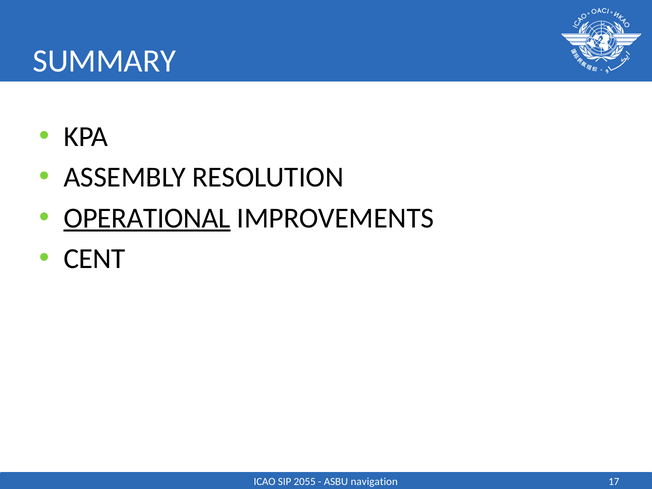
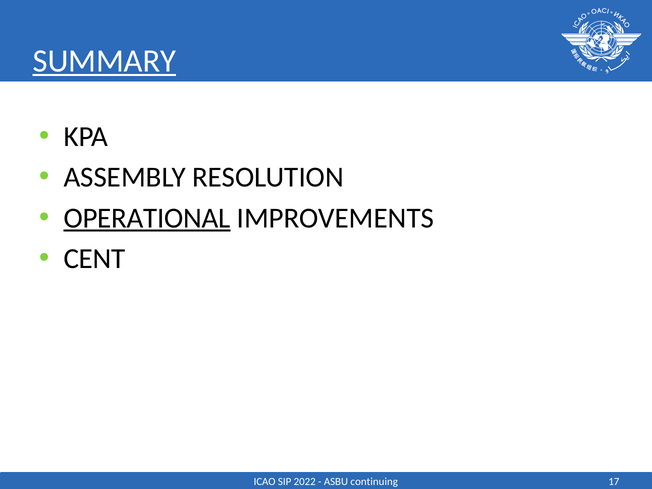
SUMMARY underline: none -> present (104, 61)
2055: 2055 -> 2022 (305, 482)
navigation: navigation -> continuing (374, 482)
